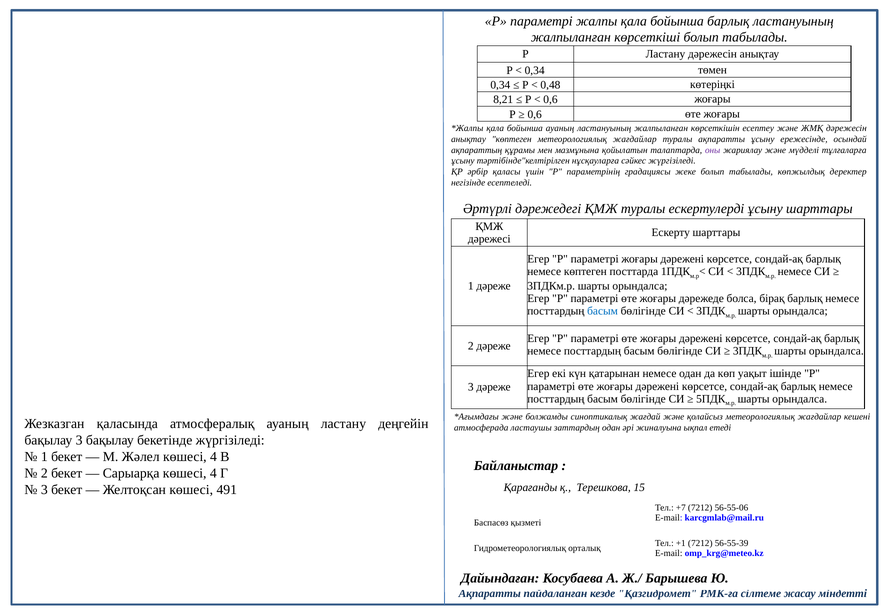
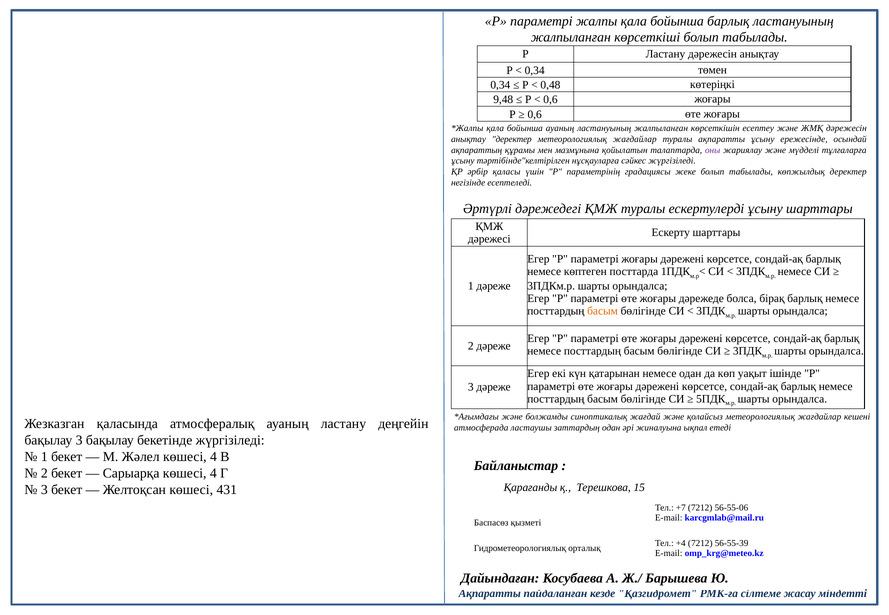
8,21: 8,21 -> 9,48 (503, 100)
анықтау көптеген: көптеген -> деректер (512, 139)
басым colour: blue -> orange (603, 311)
491: 491 -> 431 (227, 490)
+1: +1 -> +4 (681, 544)
